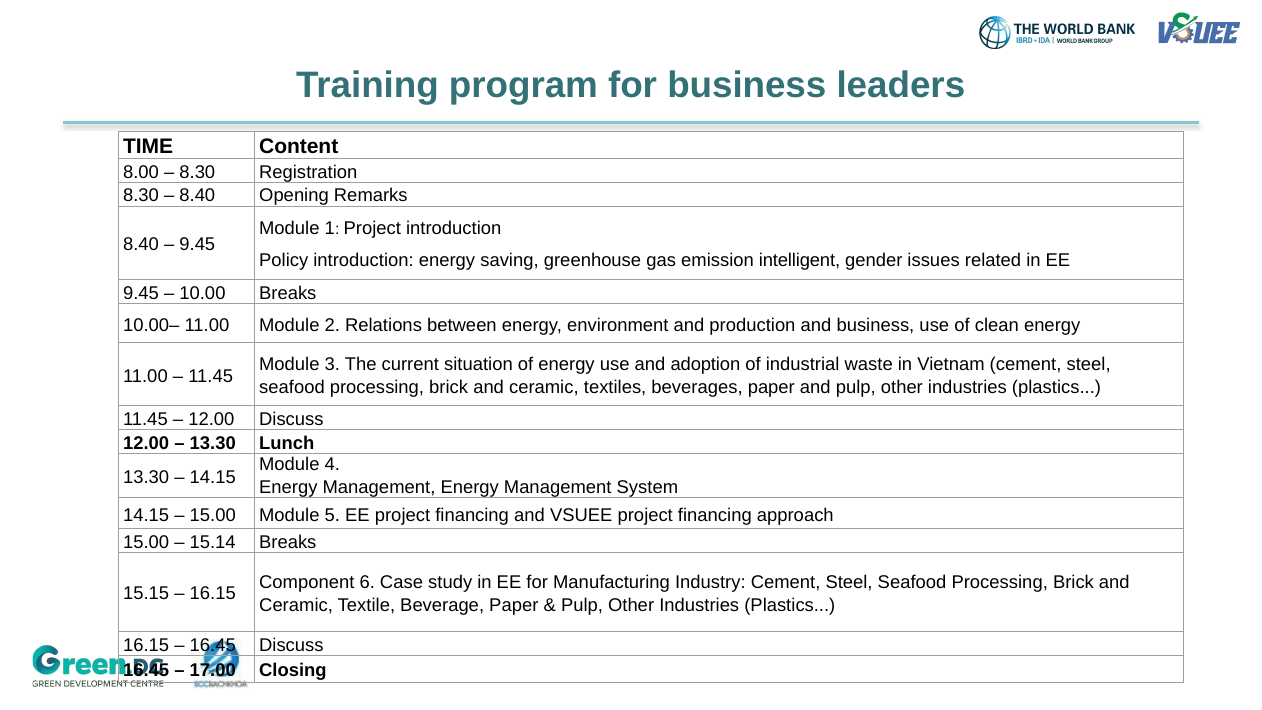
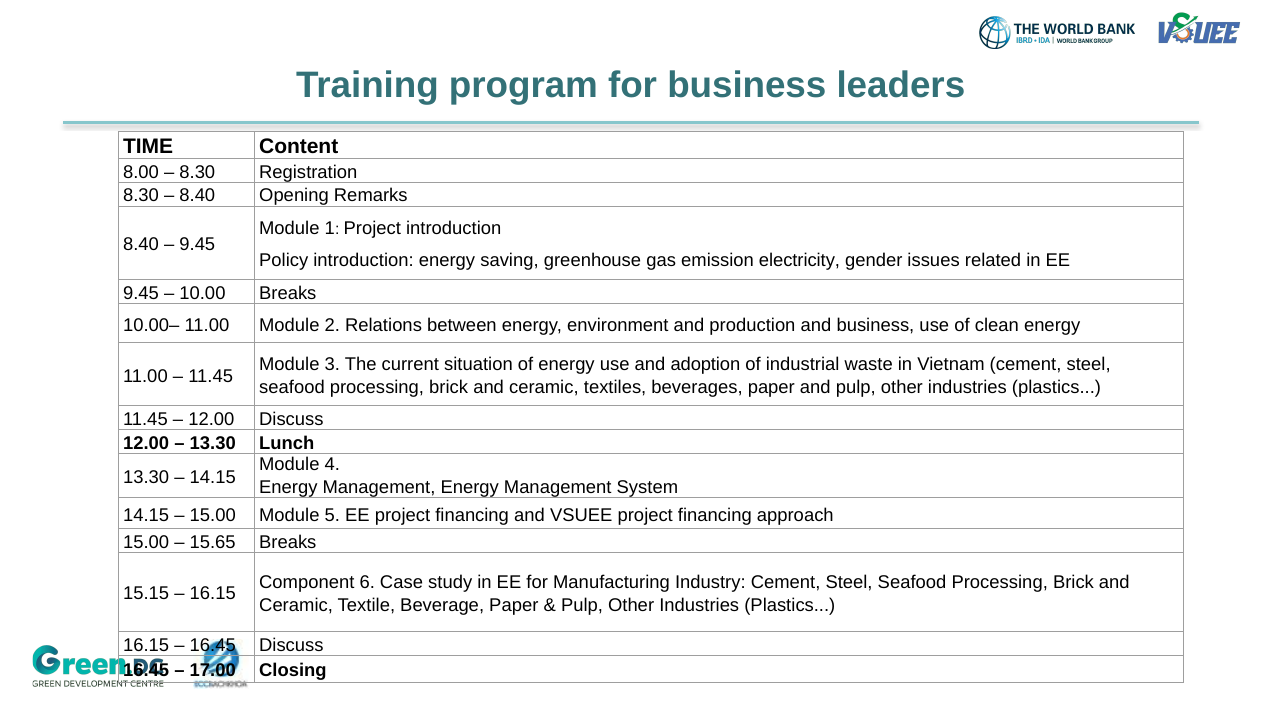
intelligent: intelligent -> electricity (799, 261)
15.14: 15.14 -> 15.65 (213, 542)
